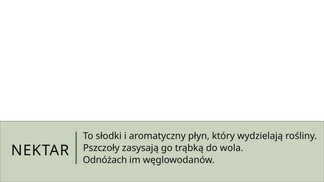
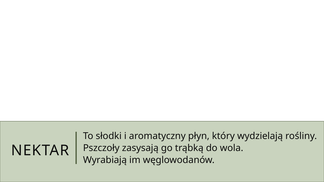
Odnóżach: Odnóżach -> Wyrabiają (105, 160)
